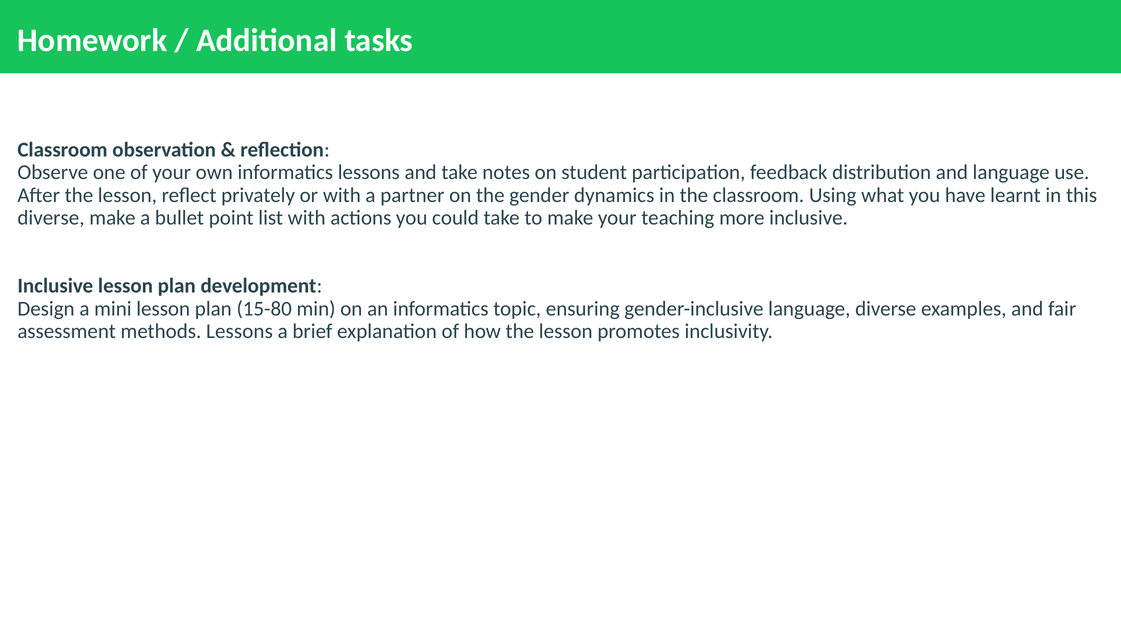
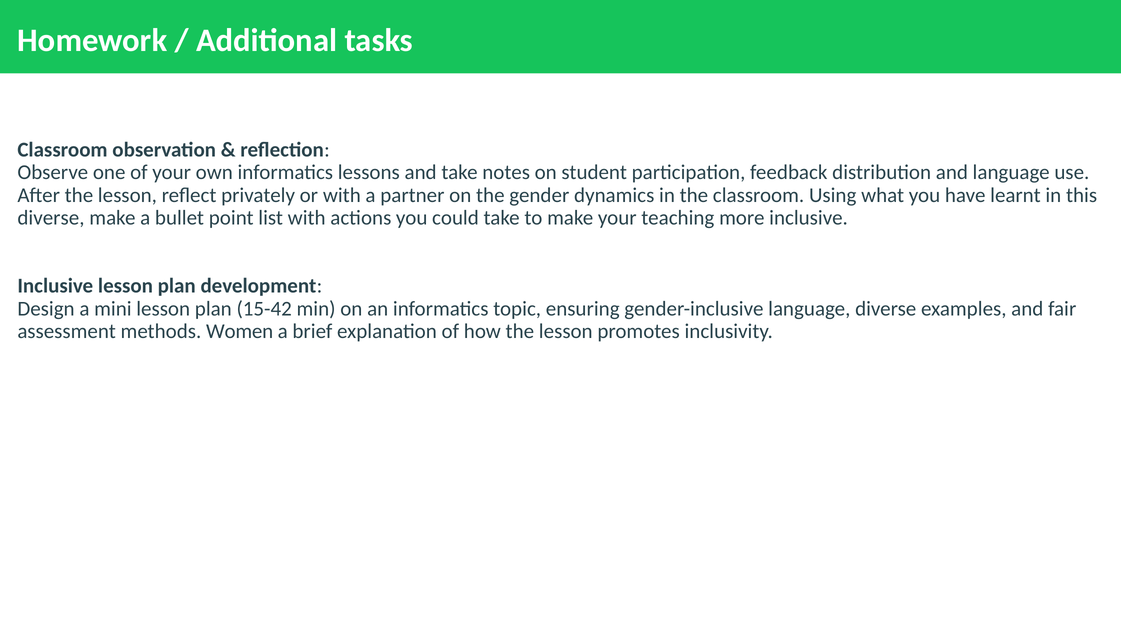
15-80: 15-80 -> 15-42 (264, 308)
methods Lessons: Lessons -> Women (240, 331)
